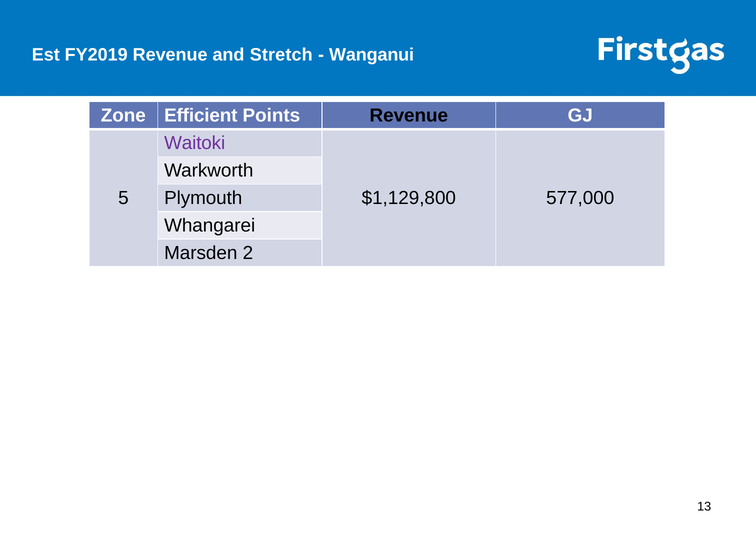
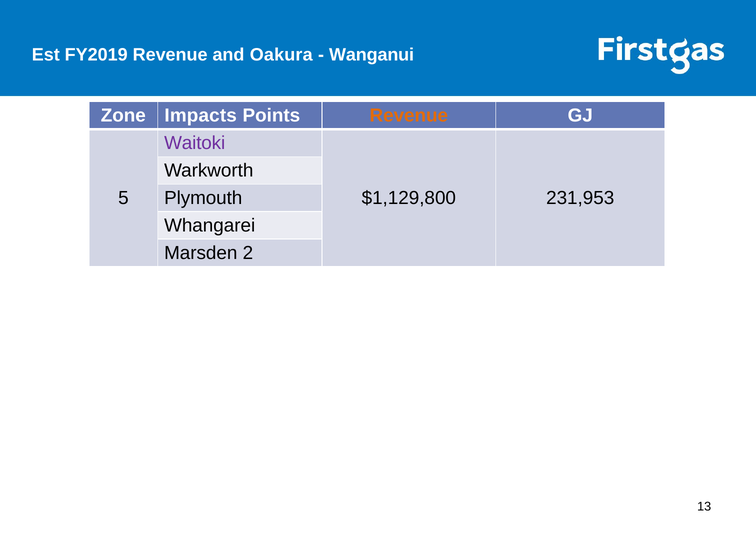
Stretch: Stretch -> Oakura (281, 55)
Efficient: Efficient -> Impacts (201, 116)
Revenue colour: black -> orange (409, 116)
577,000: 577,000 -> 231,953 (580, 198)
